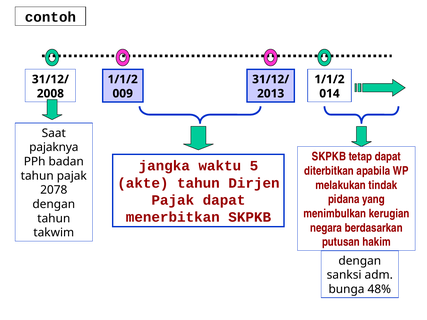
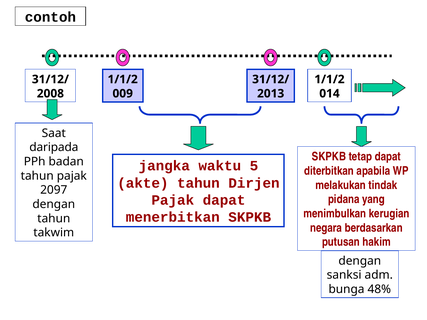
pajaknya: pajaknya -> daripada (54, 147)
2078: 2078 -> 2097 (54, 190)
